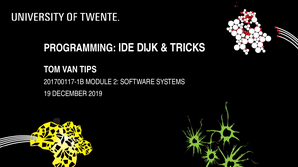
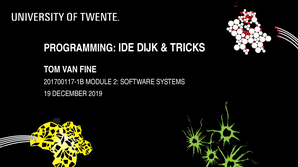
TIPS: TIPS -> FINE (88, 70)
